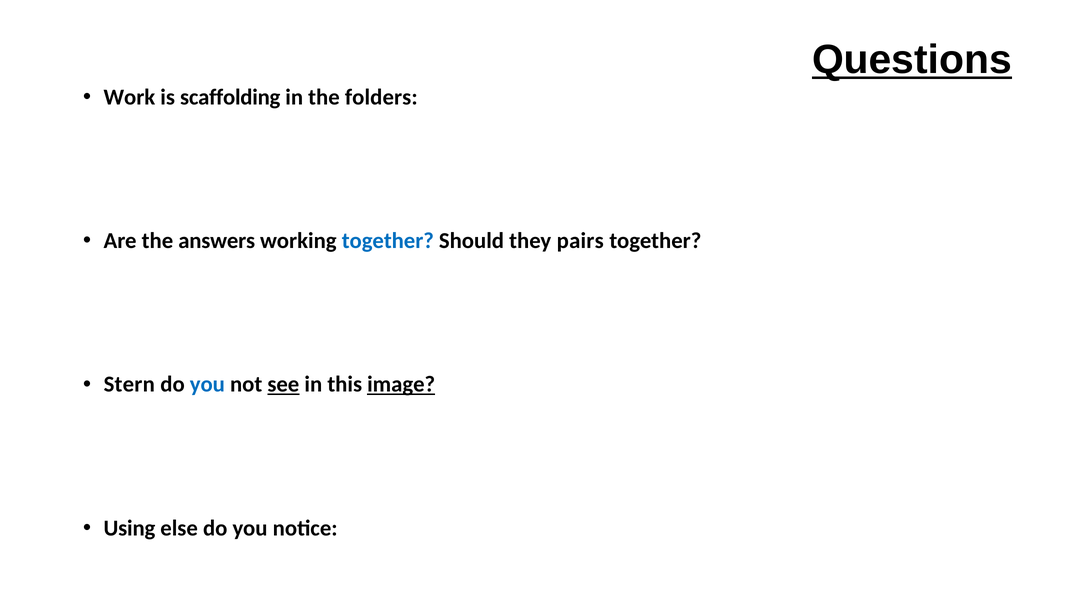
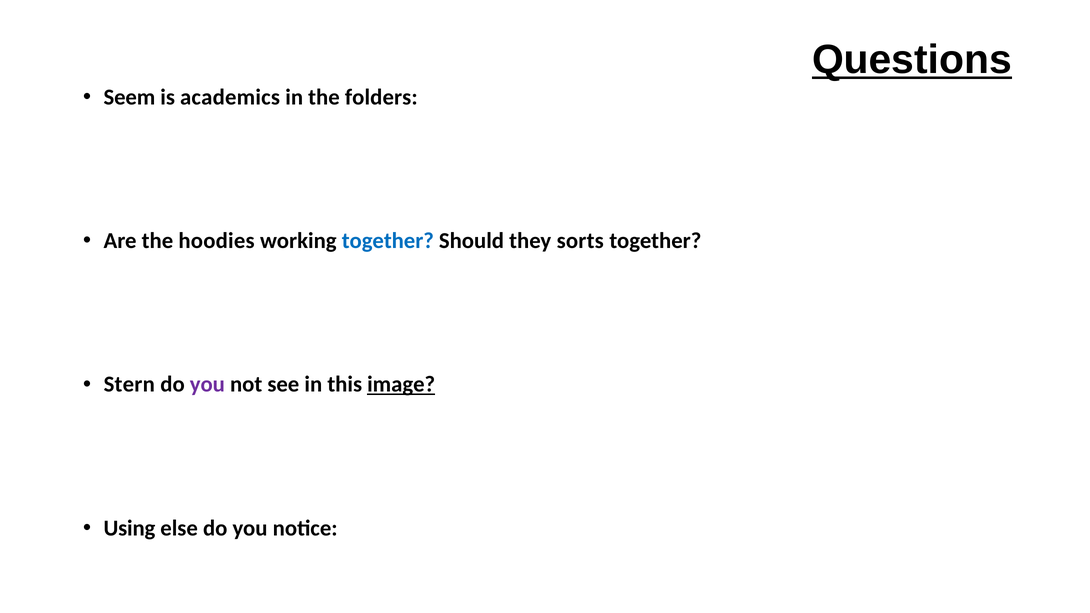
Work: Work -> Seem (129, 97)
scaffolding: scaffolding -> academics (230, 97)
answers: answers -> hoodies (217, 241)
pairs: pairs -> sorts (580, 241)
you colour: blue -> purple (207, 385)
see underline: present -> none (283, 385)
